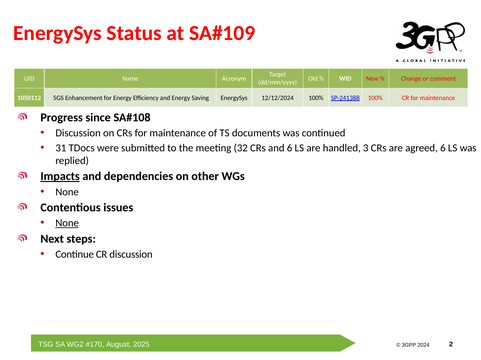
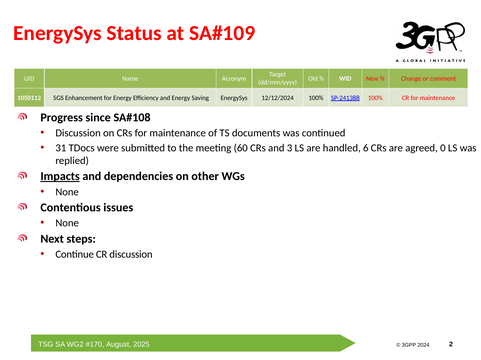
32: 32 -> 60 (241, 148)
and 6: 6 -> 3 (290, 148)
3: 3 -> 6 (366, 148)
agreed 6: 6 -> 0 (443, 148)
None underline: present -> none (67, 224)
